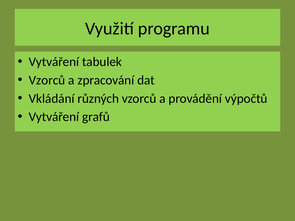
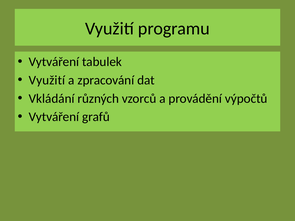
Vzorců: Vzorců -> Využití (47, 80)
